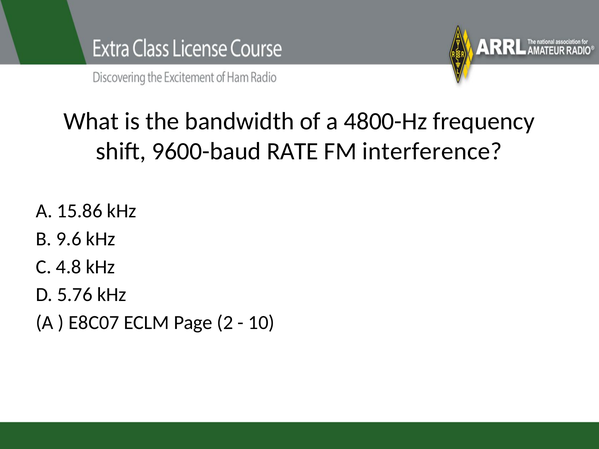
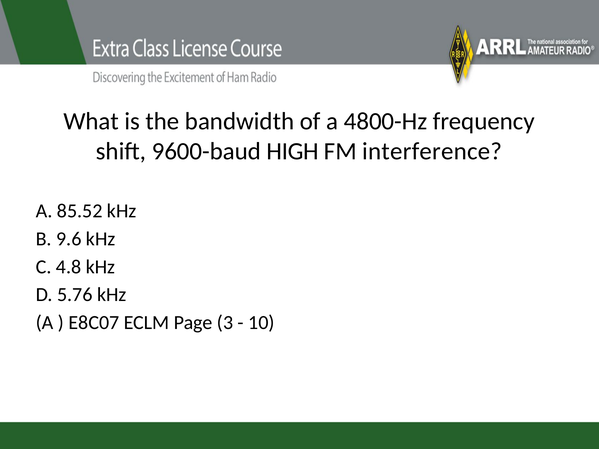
RATE: RATE -> HIGH (293, 151)
15.86: 15.86 -> 85.52 (80, 211)
2: 2 -> 3 (225, 323)
